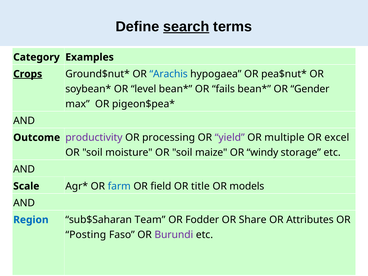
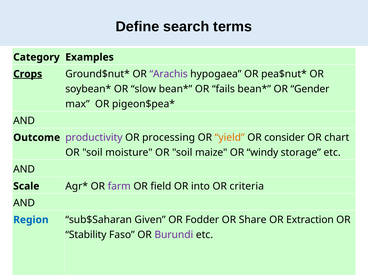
search underline: present -> none (186, 27)
Arachis colour: blue -> purple (169, 74)
level: level -> slow (144, 89)
yield colour: purple -> orange (230, 138)
multiple: multiple -> consider (285, 138)
excel: excel -> chart (337, 138)
farm colour: blue -> purple (119, 186)
title: title -> into (200, 186)
models: models -> criteria (247, 186)
Team: Team -> Given (150, 220)
Attributes: Attributes -> Extraction (310, 220)
Posting: Posting -> Stability (86, 235)
